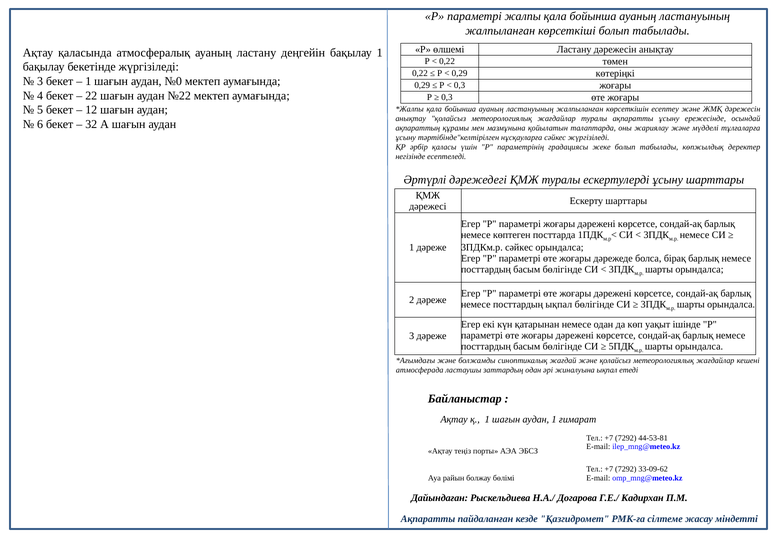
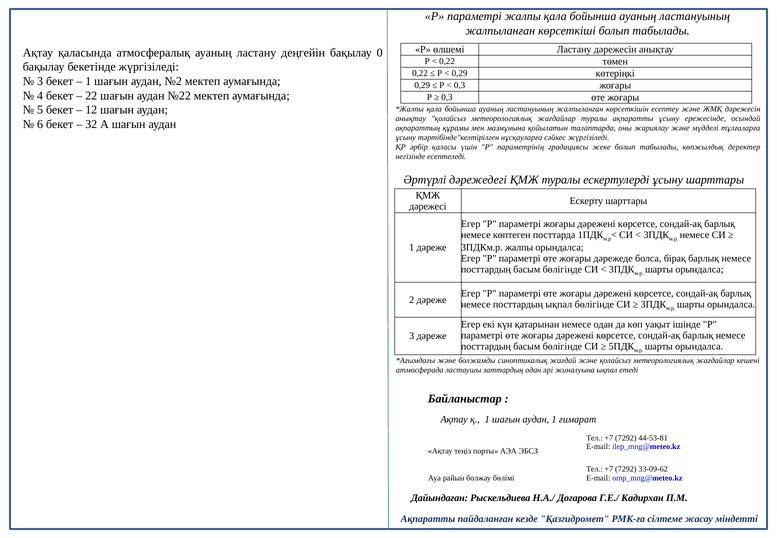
бақылау 1: 1 -> 0 (380, 53)
№0: №0 -> №2 (173, 81)
3ПДКм.р сәйкес: сәйкес -> жалпы (519, 248)
